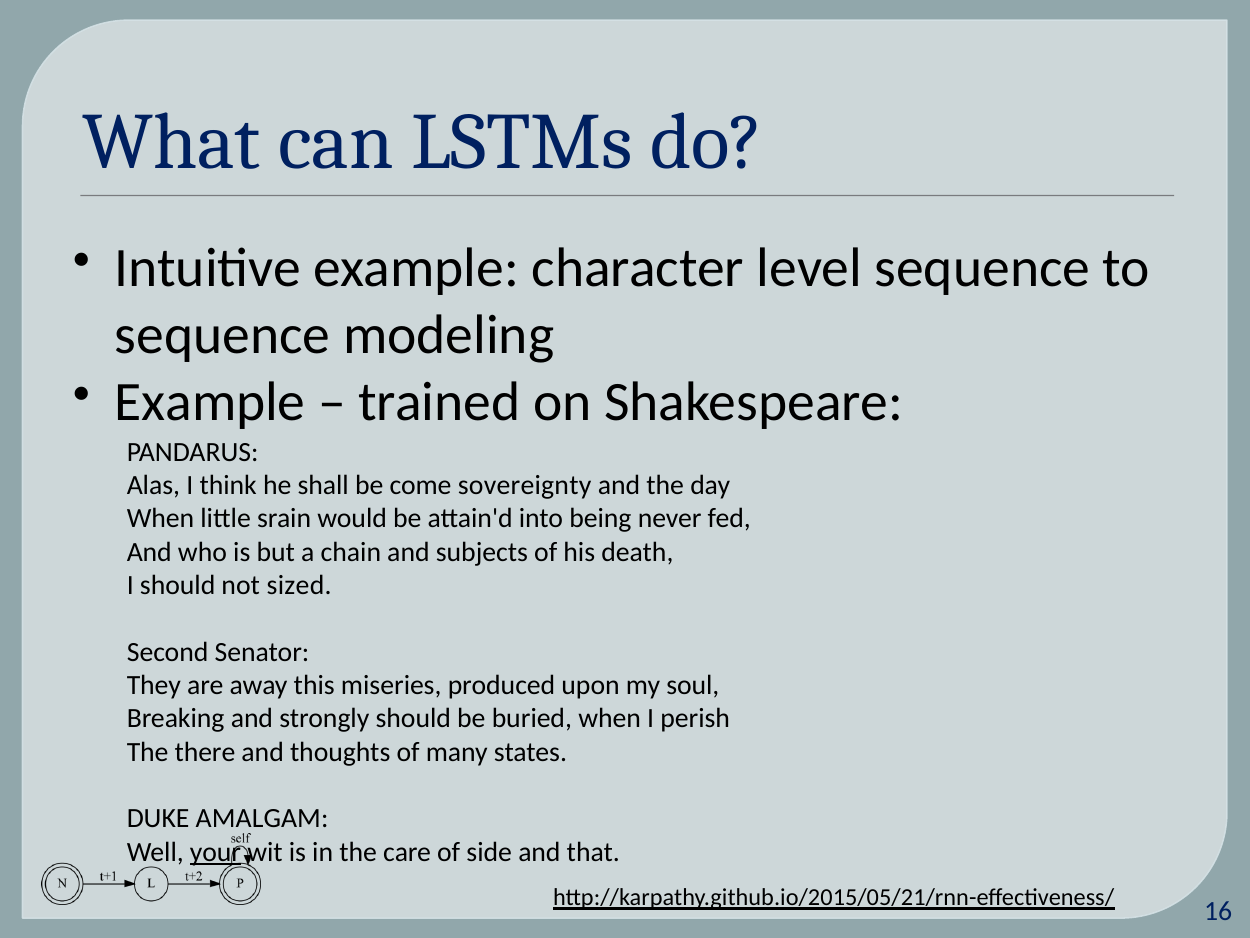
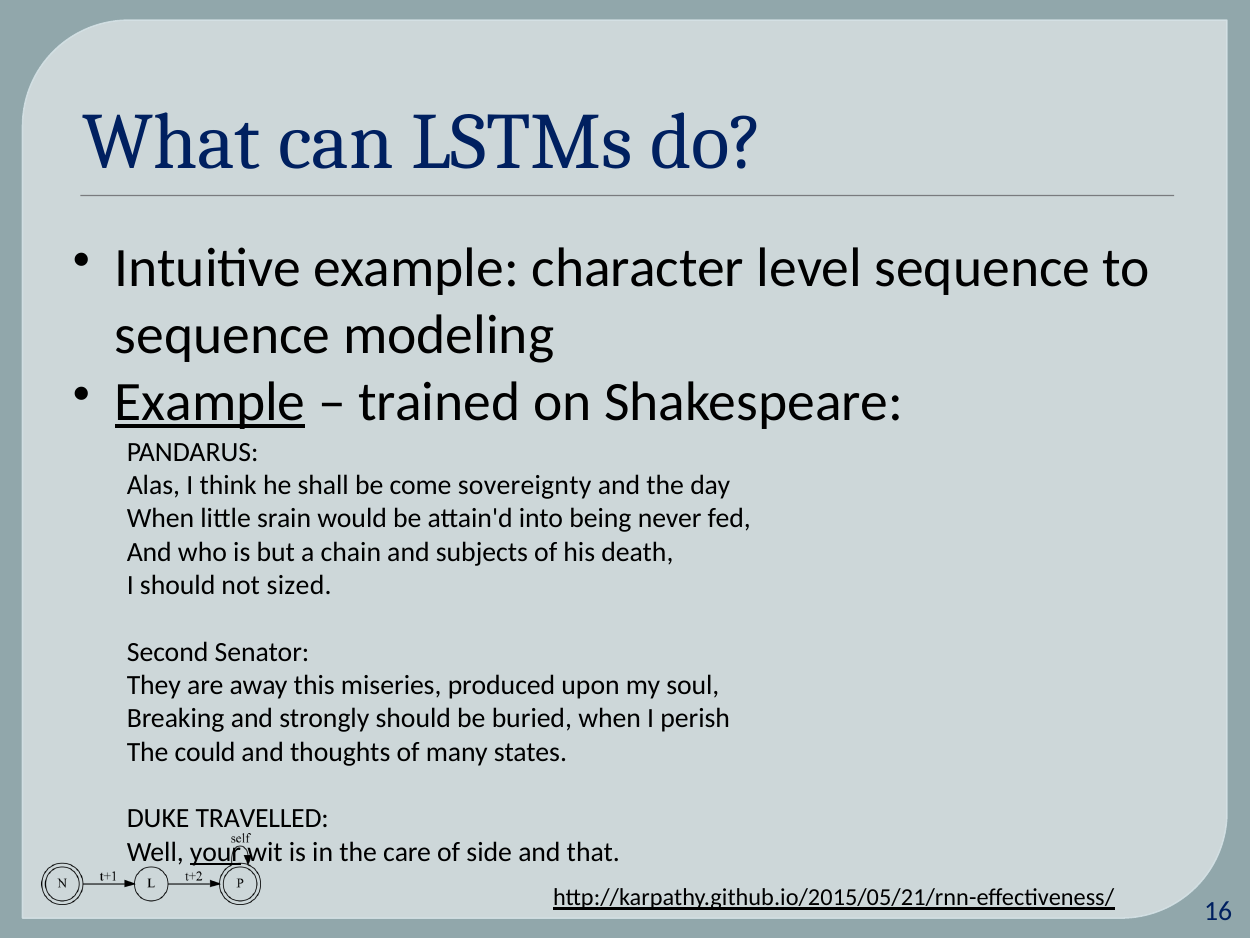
Example underline: none -> present (210, 402)
there: there -> could (205, 752)
AMALGAM: AMALGAM -> TRAVELLED (262, 818)
